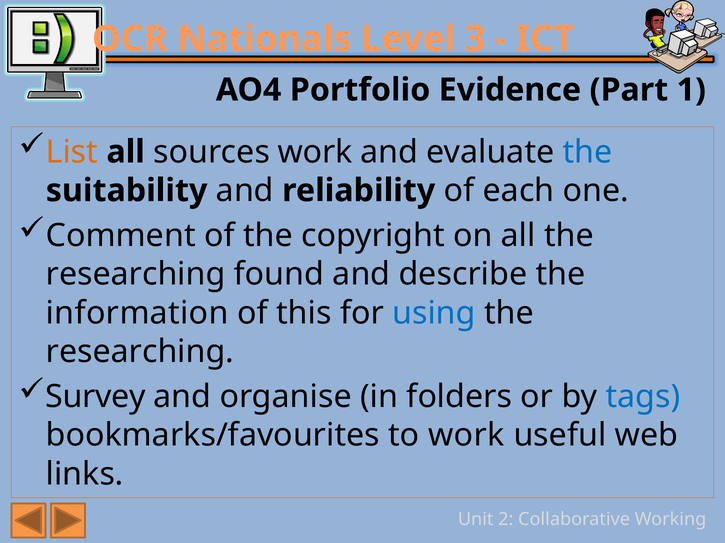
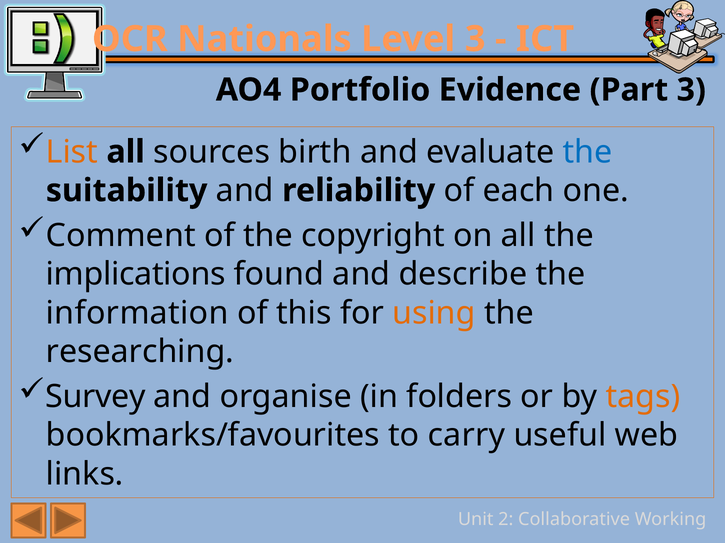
Part 1: 1 -> 3 (691, 90)
sources work: work -> birth (315, 152)
researching: researching -> implications (136, 275)
using colour: blue -> orange (434, 313)
tags colour: blue -> orange (643, 397)
to work: work -> carry (466, 436)
